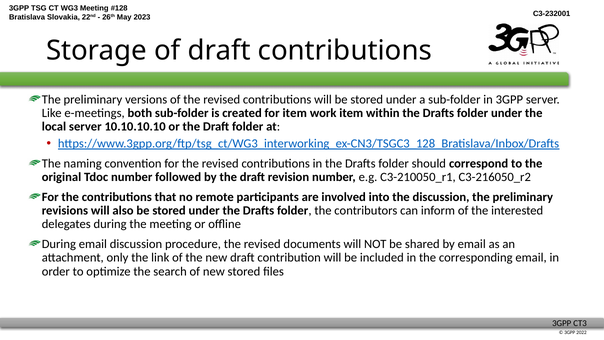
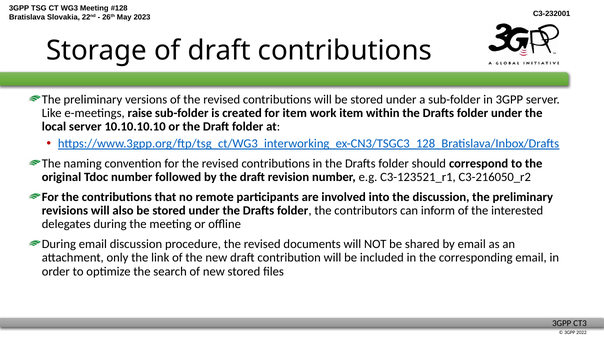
both: both -> raise (140, 113)
C3-210050_r1: C3-210050_r1 -> C3-123521_r1 (418, 177)
